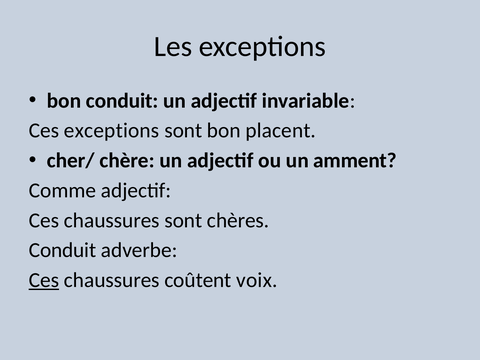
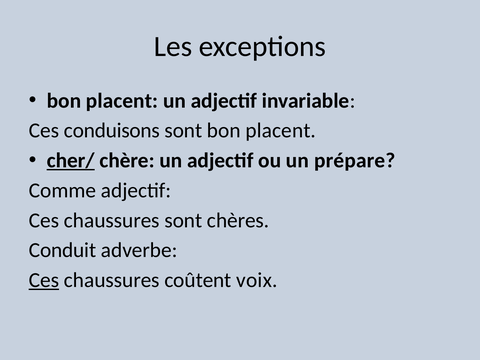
conduit: conduit -> placent (122, 101)
Ces exceptions: exceptions -> conduisons (112, 131)
cher/ underline: none -> present (71, 161)
amment: amment -> prépare (355, 161)
